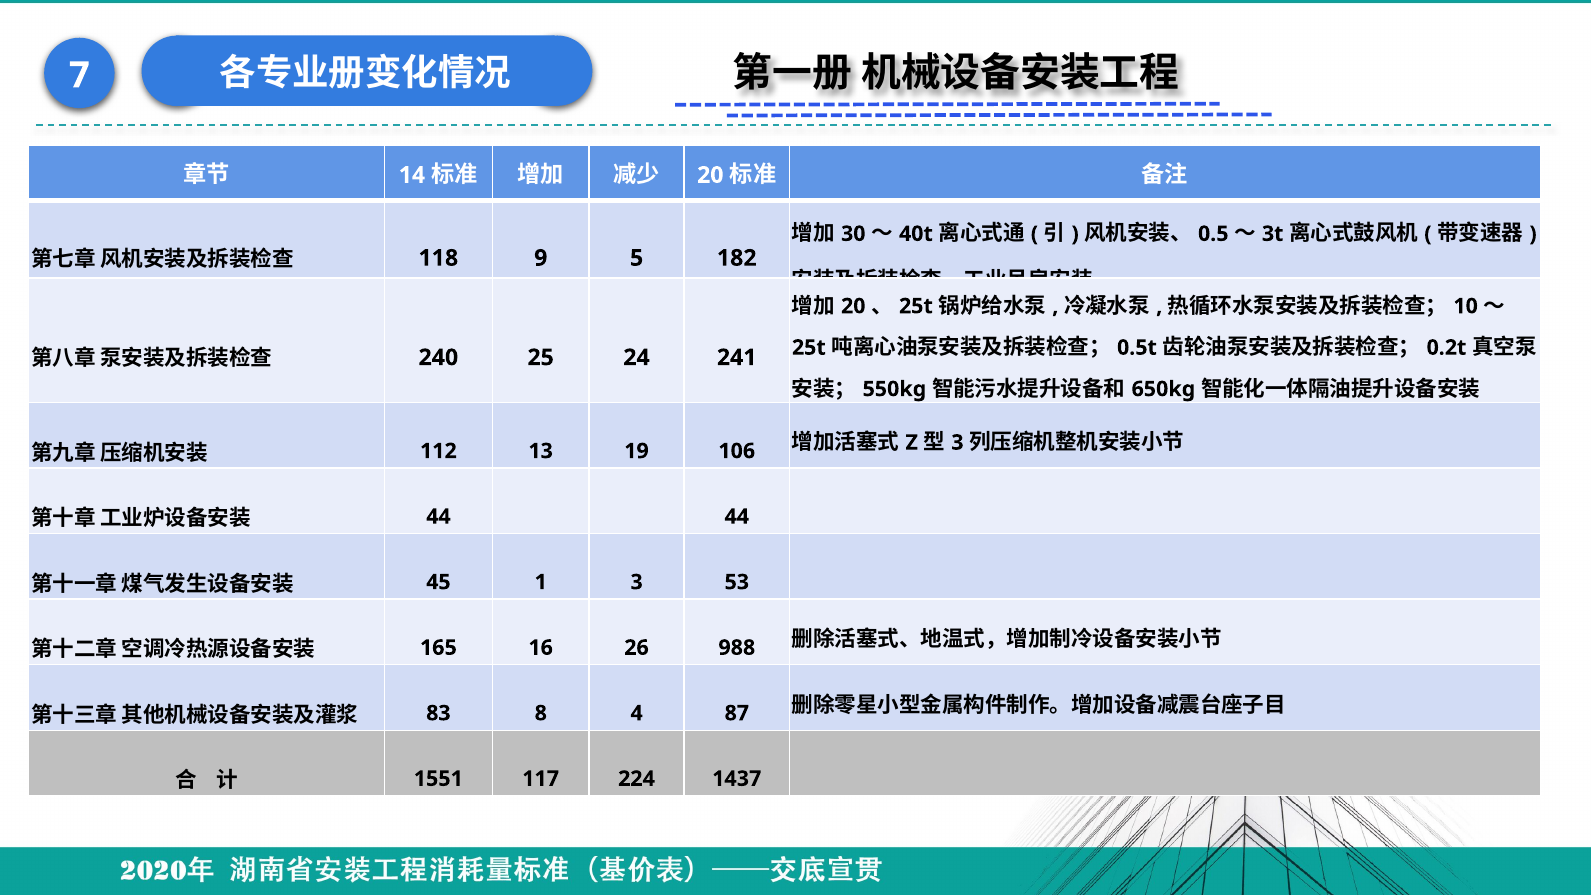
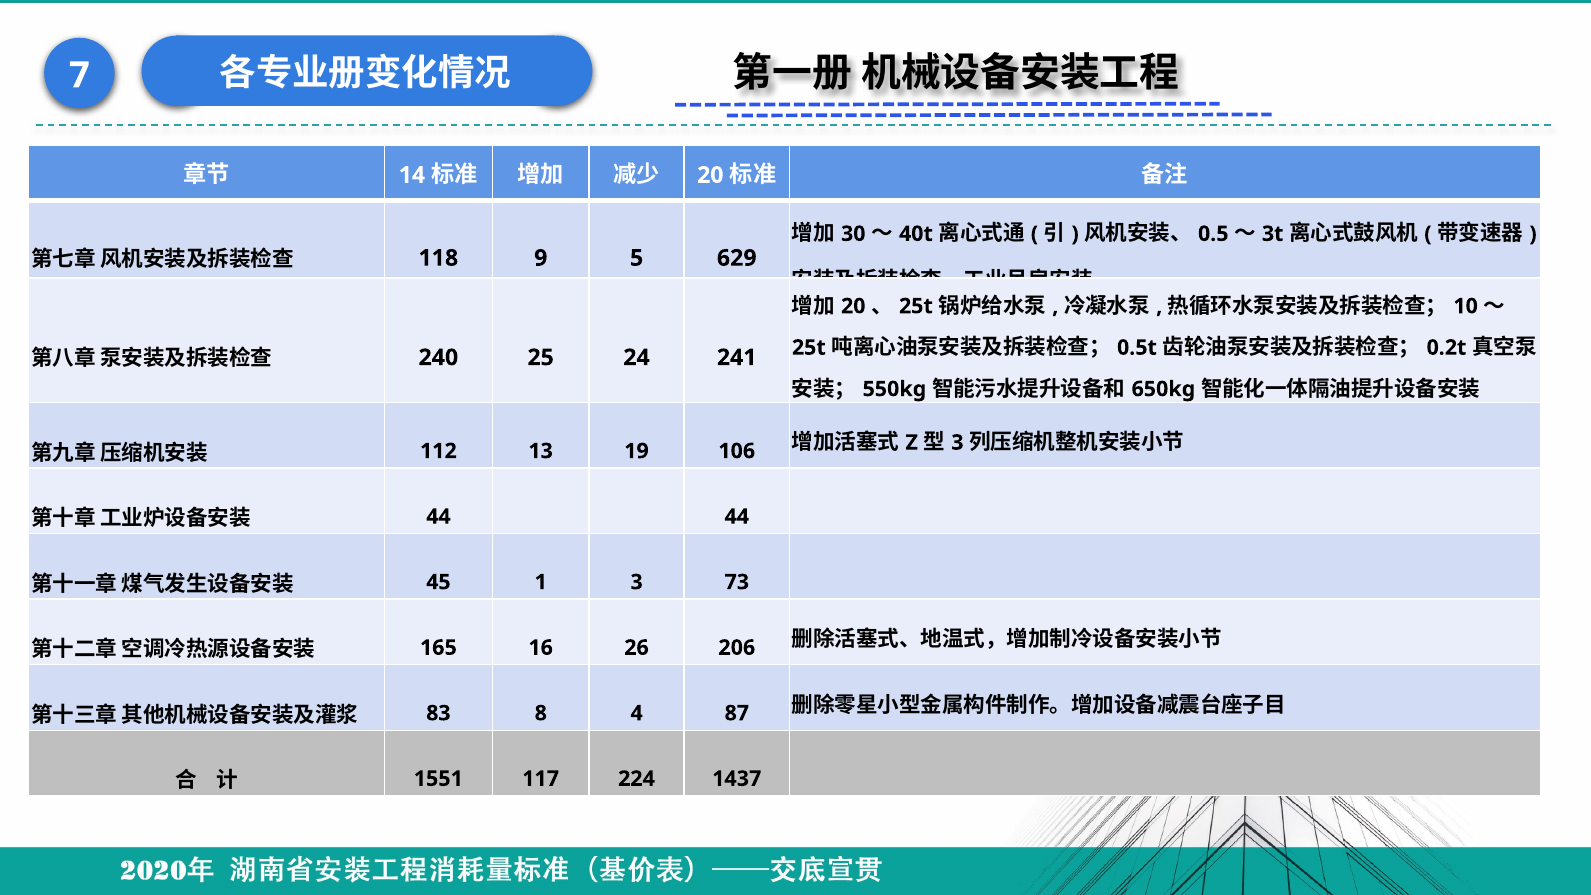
182: 182 -> 629 (737, 258)
53: 53 -> 73 (737, 582)
988: 988 -> 206 (737, 648)
